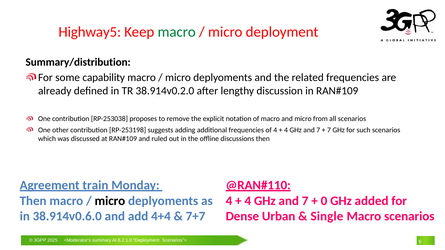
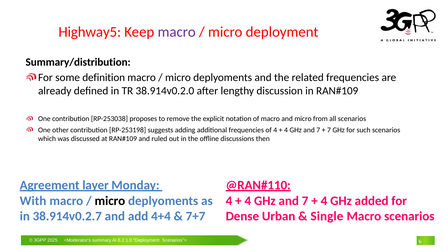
macro colour: green -> purple (177, 32)
capability: capability -> definition (104, 78)
train: train -> layer (96, 185)
Then: Then -> With (33, 201)
0: 0 -> 4 (324, 201)
38.914v0.6.0: 38.914v0.6.0 -> 38.914v0.2.7 (67, 217)
